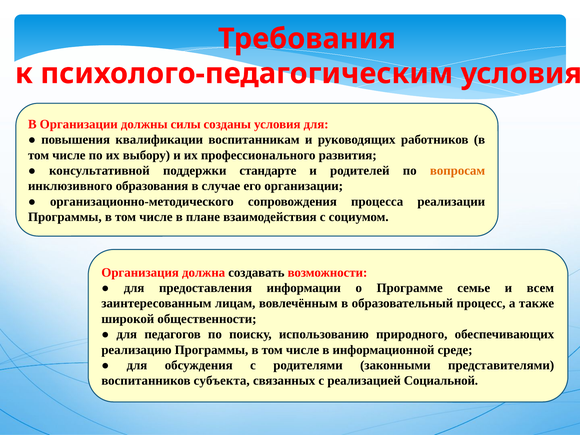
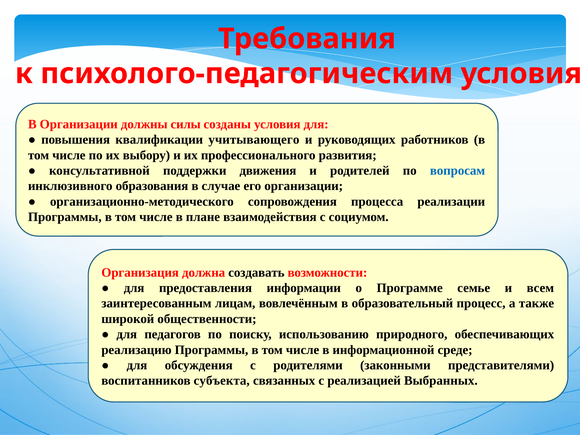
воспитанникам: воспитанникам -> учитывающего (254, 140)
стандарте: стандарте -> движения (268, 171)
вопросам colour: orange -> blue (458, 171)
Социальной: Социальной -> Выбранных (441, 381)
